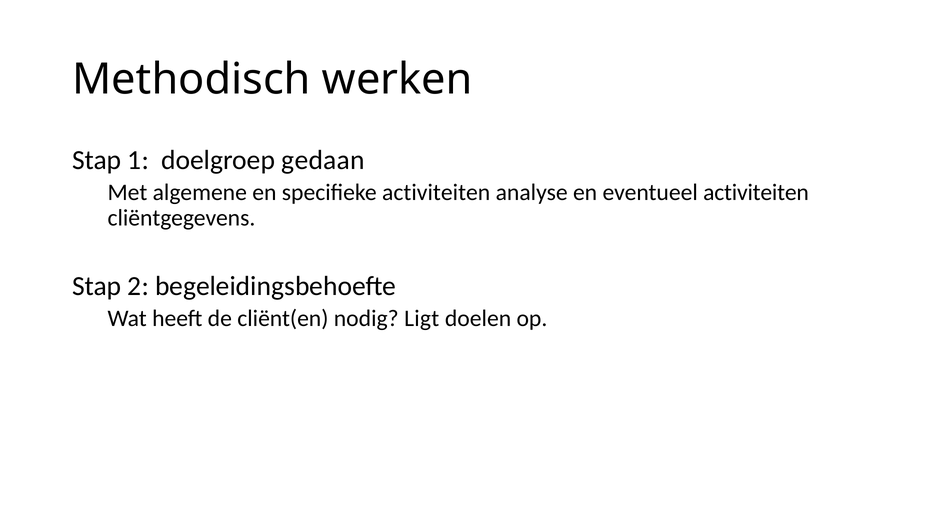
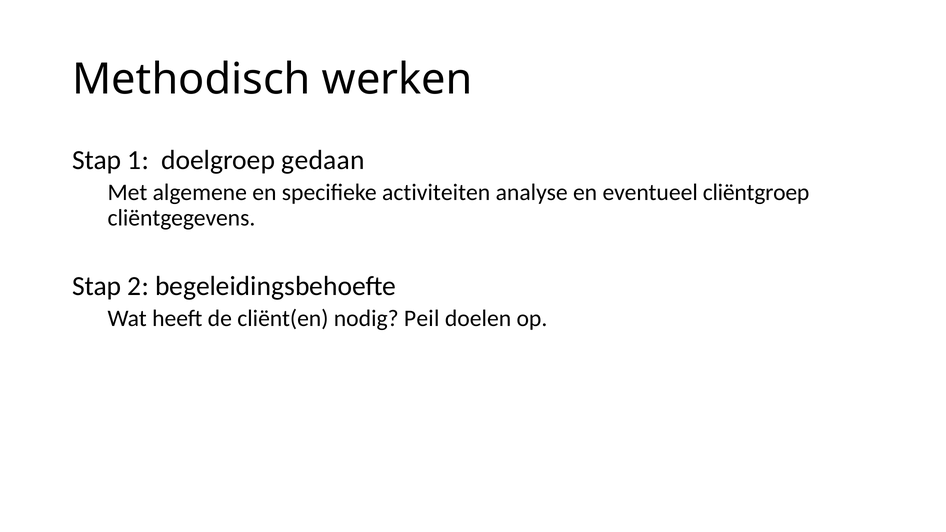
eventueel activiteiten: activiteiten -> cliëntgroep (756, 193)
Ligt: Ligt -> Peil (422, 319)
